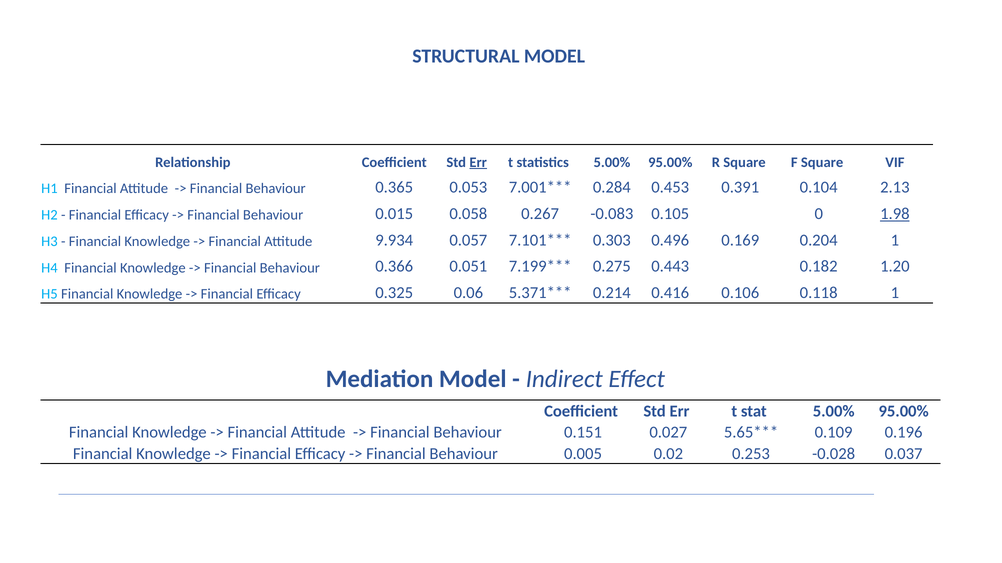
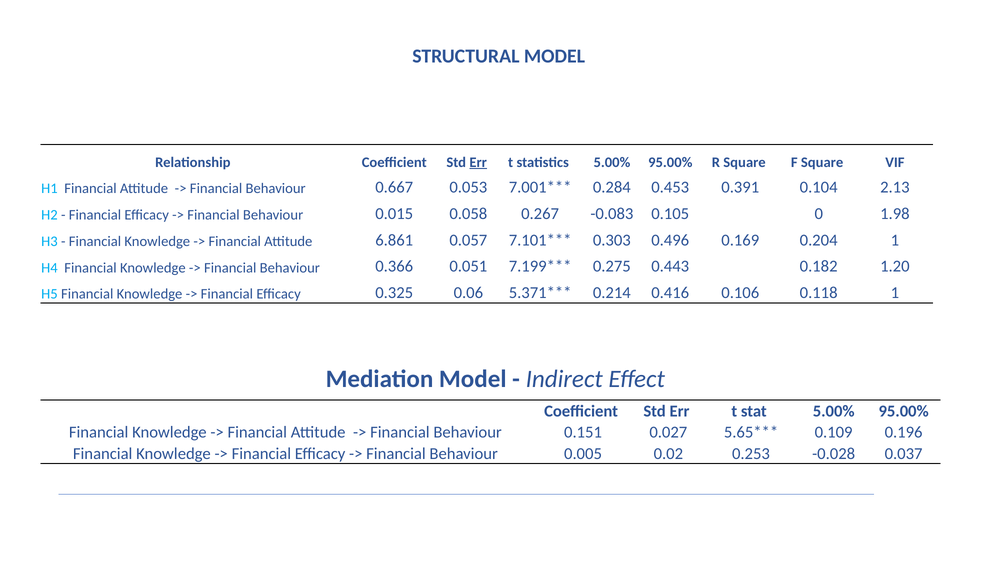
0.365: 0.365 -> 0.667 (394, 187)
1.98 underline: present -> none (895, 214)
9.934: 9.934 -> 6.861 (394, 240)
